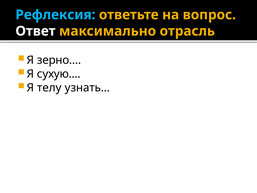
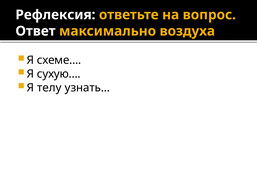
Рефлексия colour: light blue -> white (55, 15)
отрасль: отрасль -> воздуха (187, 31)
зерно…: зерно… -> схеме… (59, 60)
